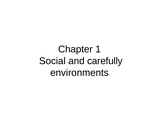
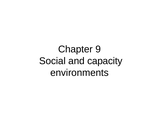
1: 1 -> 9 (98, 49)
carefully: carefully -> capacity (105, 61)
